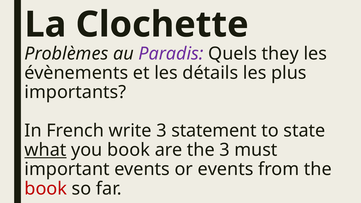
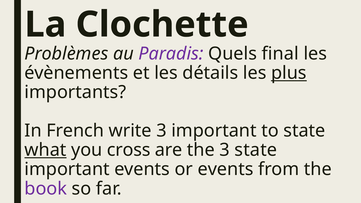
they: they -> final (280, 54)
plus underline: none -> present (289, 73)
3 statement: statement -> important (214, 131)
you book: book -> cross (129, 150)
3 must: must -> state (256, 150)
book colour: red -> purple (46, 189)
